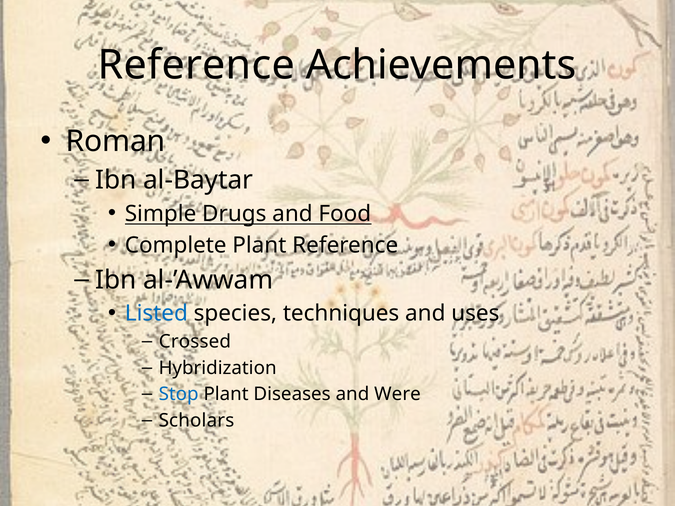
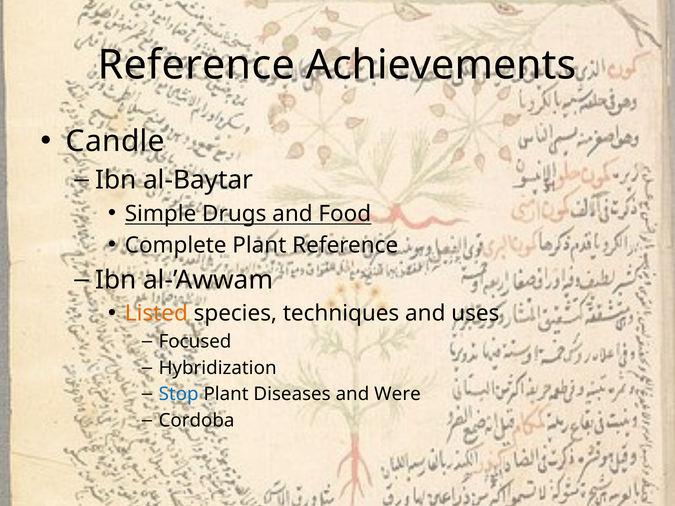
Roman: Roman -> Candle (115, 142)
Listed colour: blue -> orange (156, 314)
Crossed: Crossed -> Focused (195, 342)
Scholars: Scholars -> Cordoba (197, 421)
